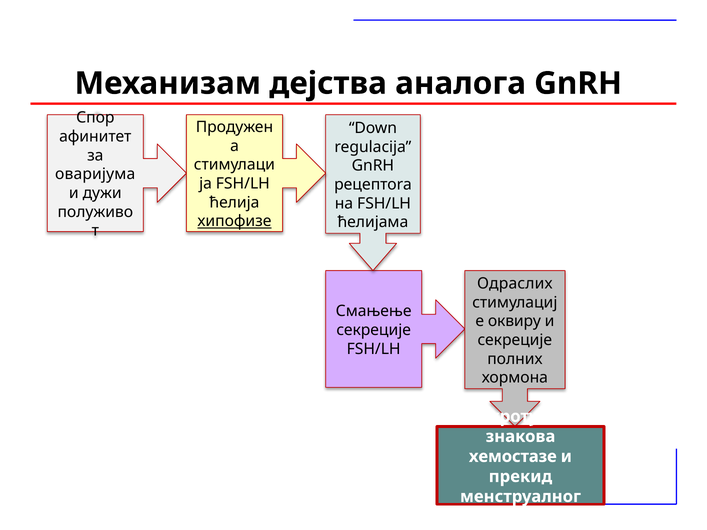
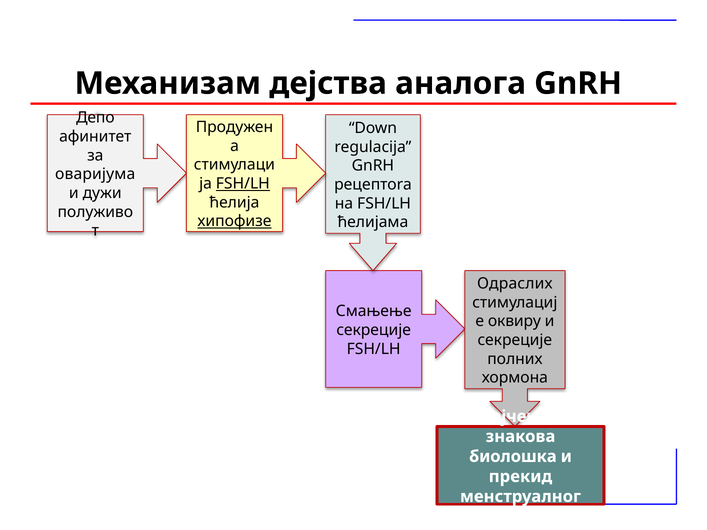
Спор: Спор -> Депо (95, 118)
FSH/LH underline: none -> present (243, 184)
Скротума: Скротума -> Најчешче (521, 417)
хемостазе: хемостазе -> биолошка (513, 457)
